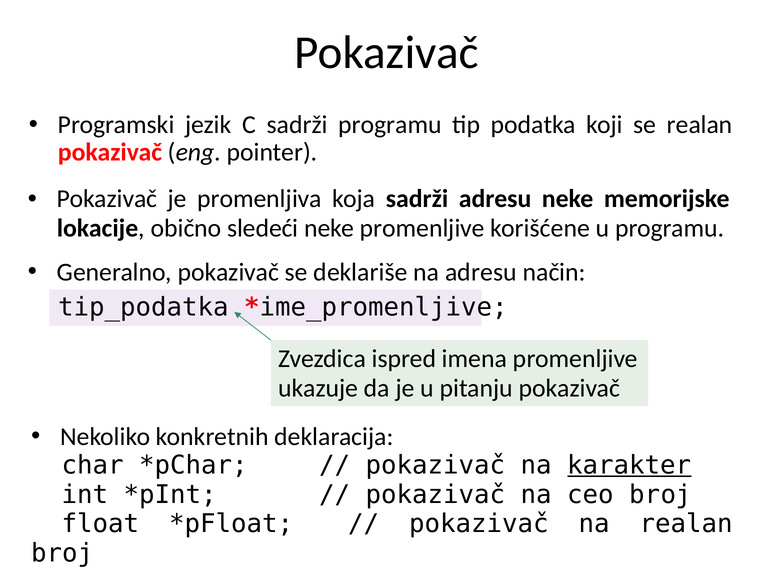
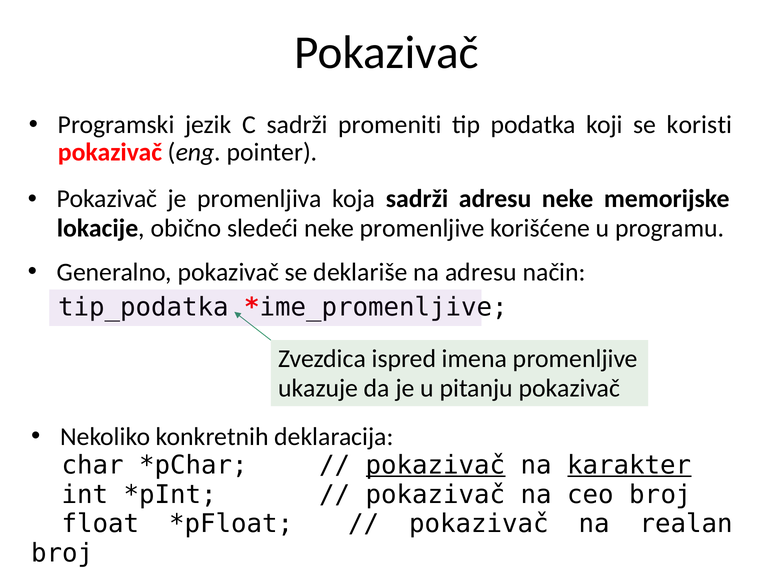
sadrži programu: programu -> promeniti (390, 125)
se realan: realan -> koristi (700, 125)
pokazivač underline: none -> present (436, 466)
